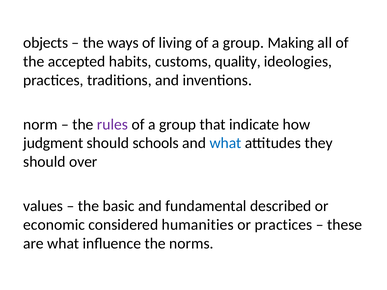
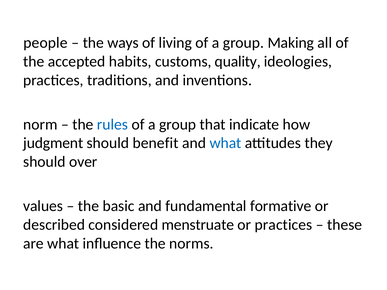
objects: objects -> people (46, 43)
rules colour: purple -> blue (113, 125)
schools: schools -> benefit (156, 143)
described: described -> formative (281, 206)
economic: economic -> described (54, 225)
humanities: humanities -> menstruate (198, 225)
